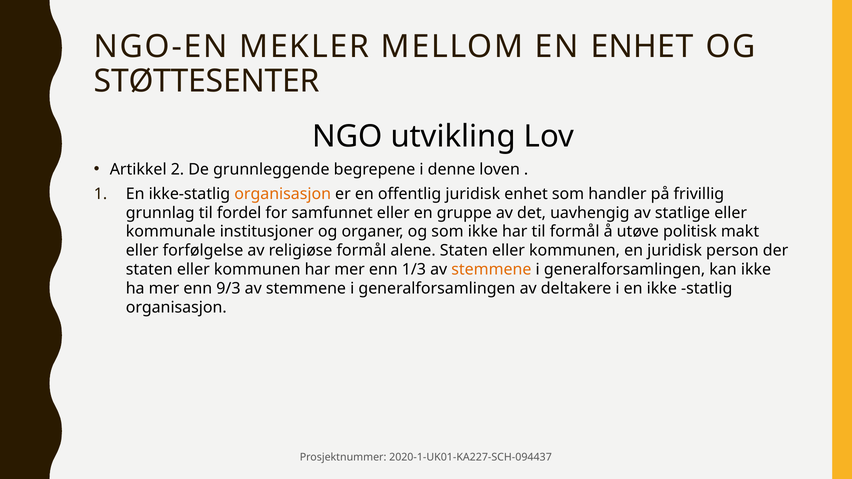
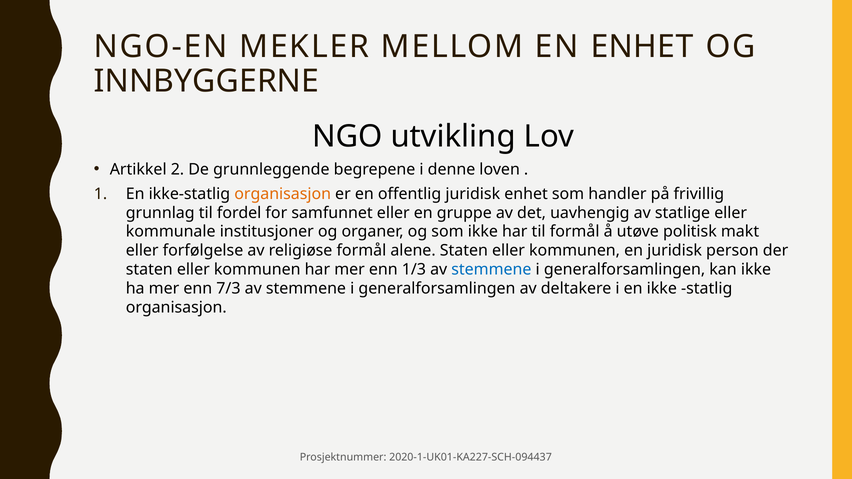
STØTTESENTER: STØTTESENTER -> INNBYGGERNE (206, 81)
stemmene colour: orange -> blue (491, 270)
9/3: 9/3 -> 7/3 (228, 289)
